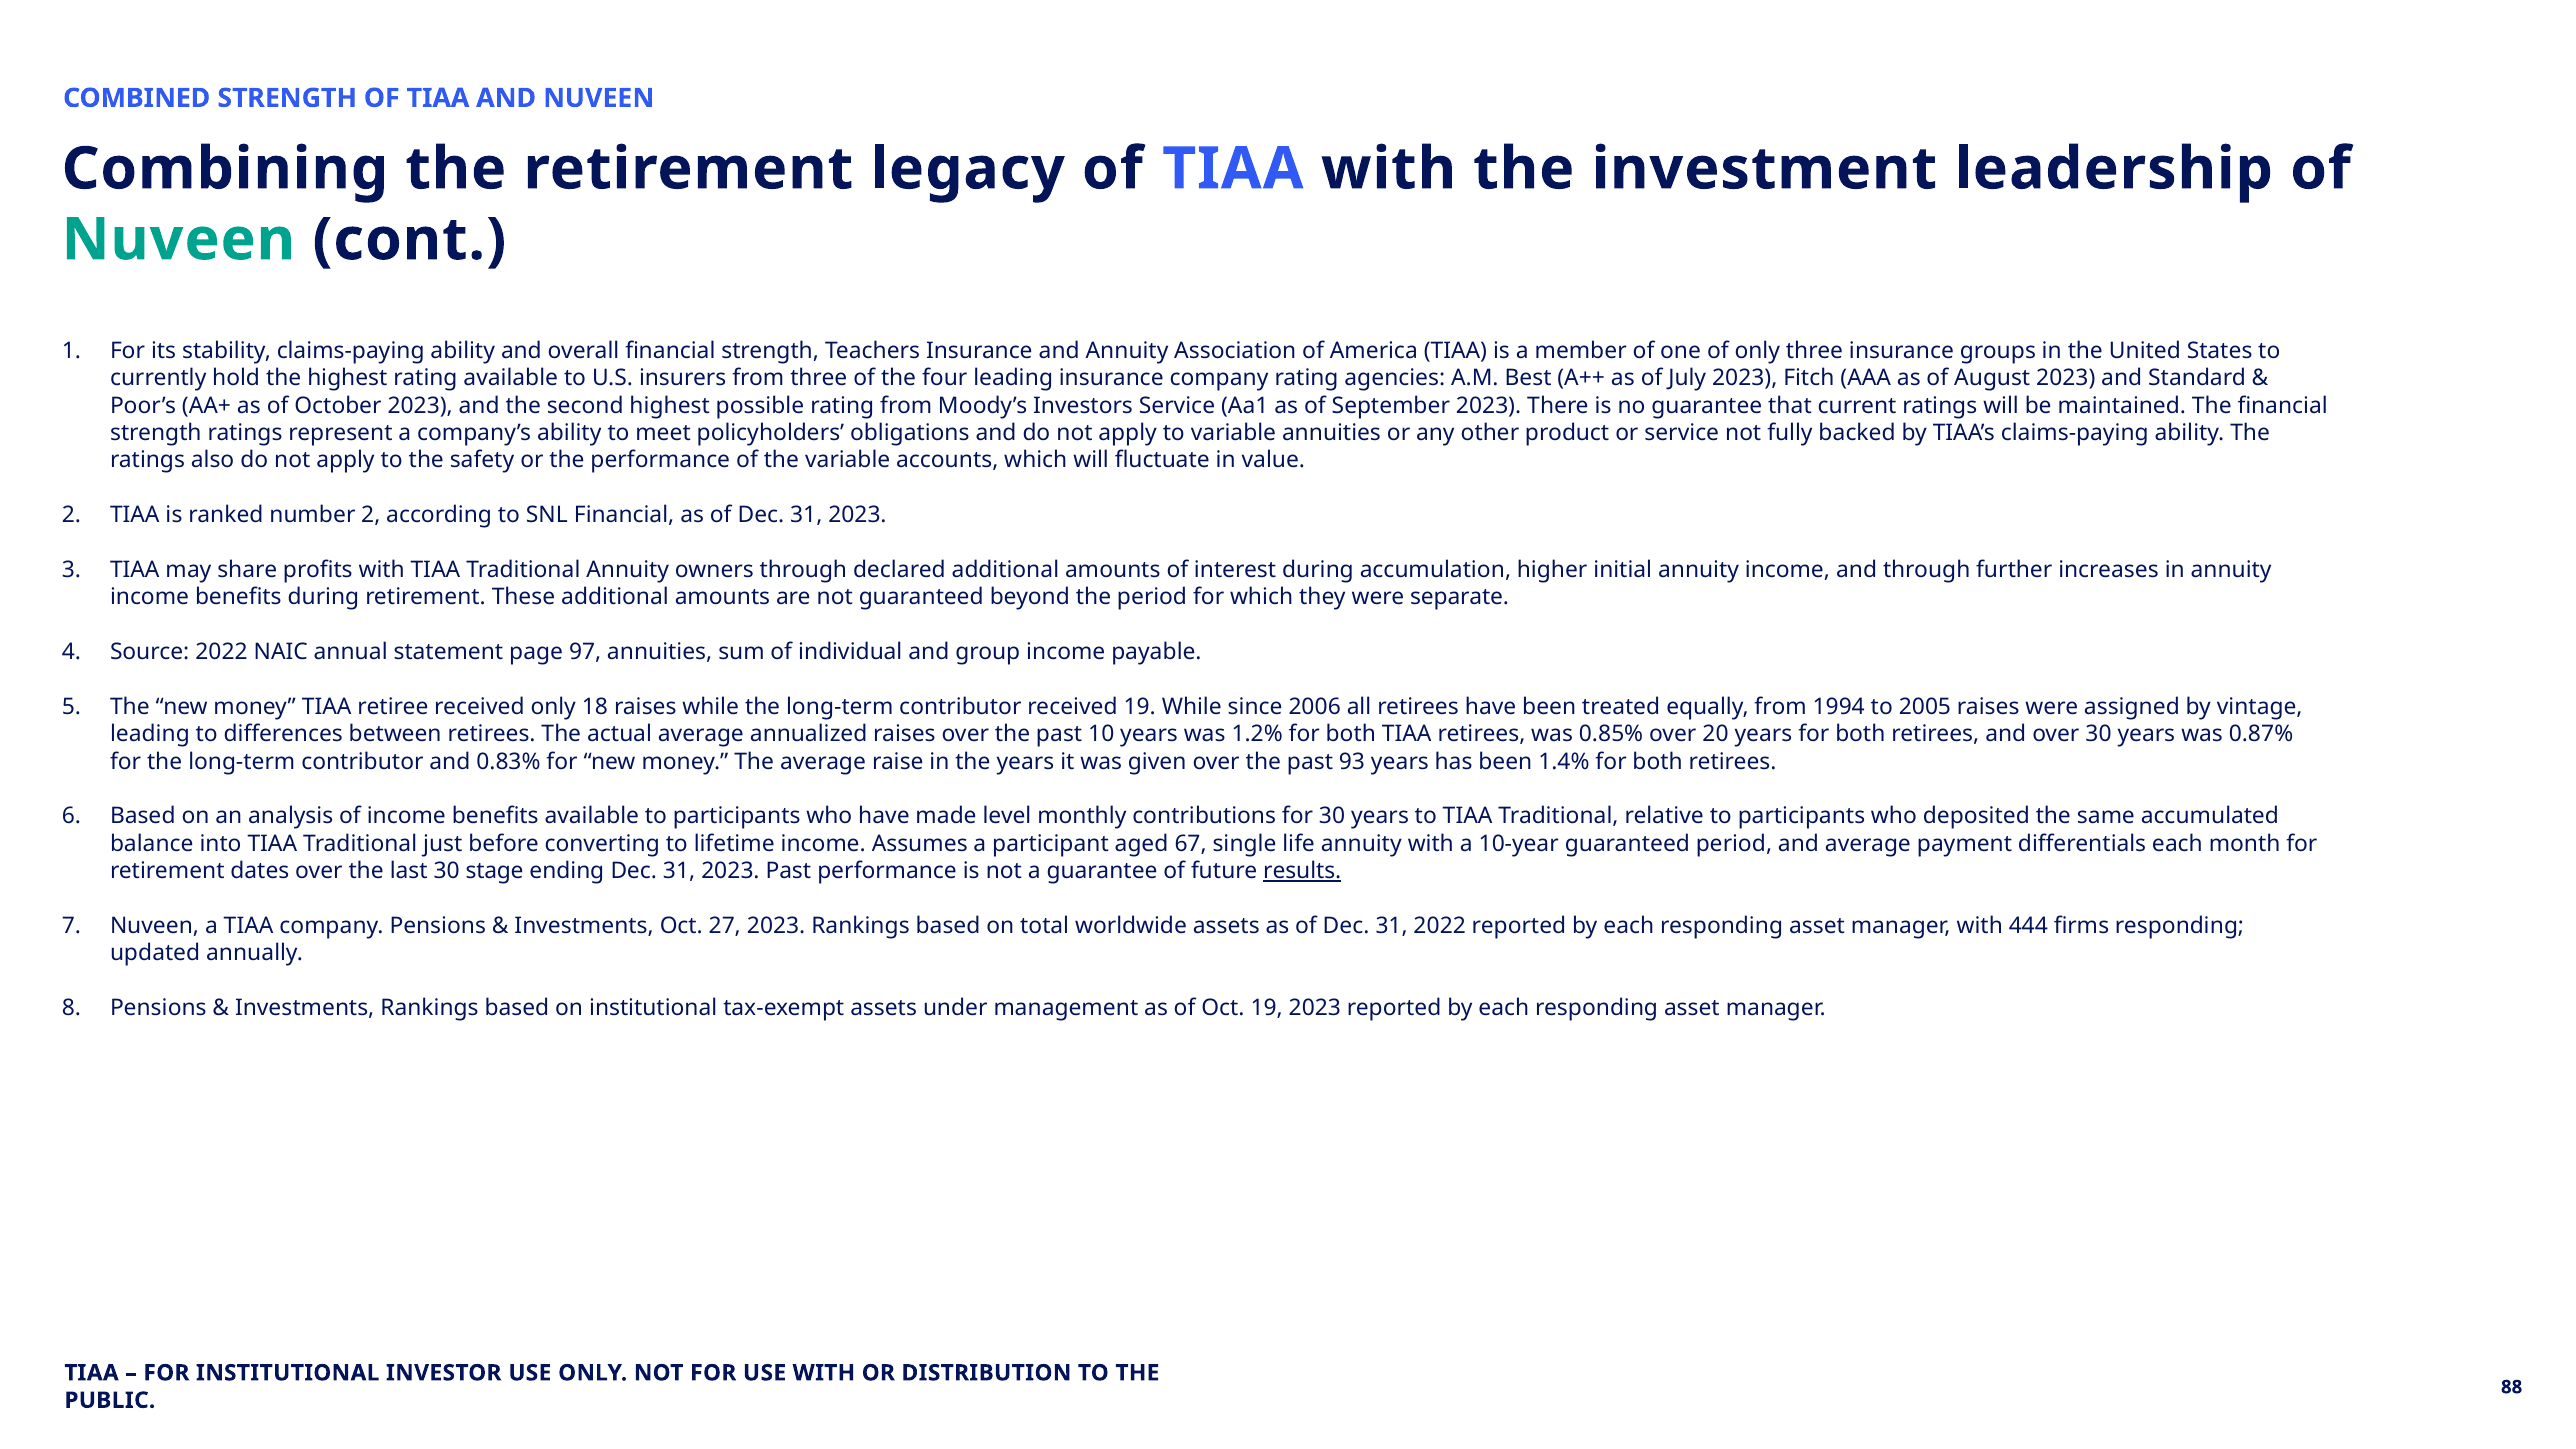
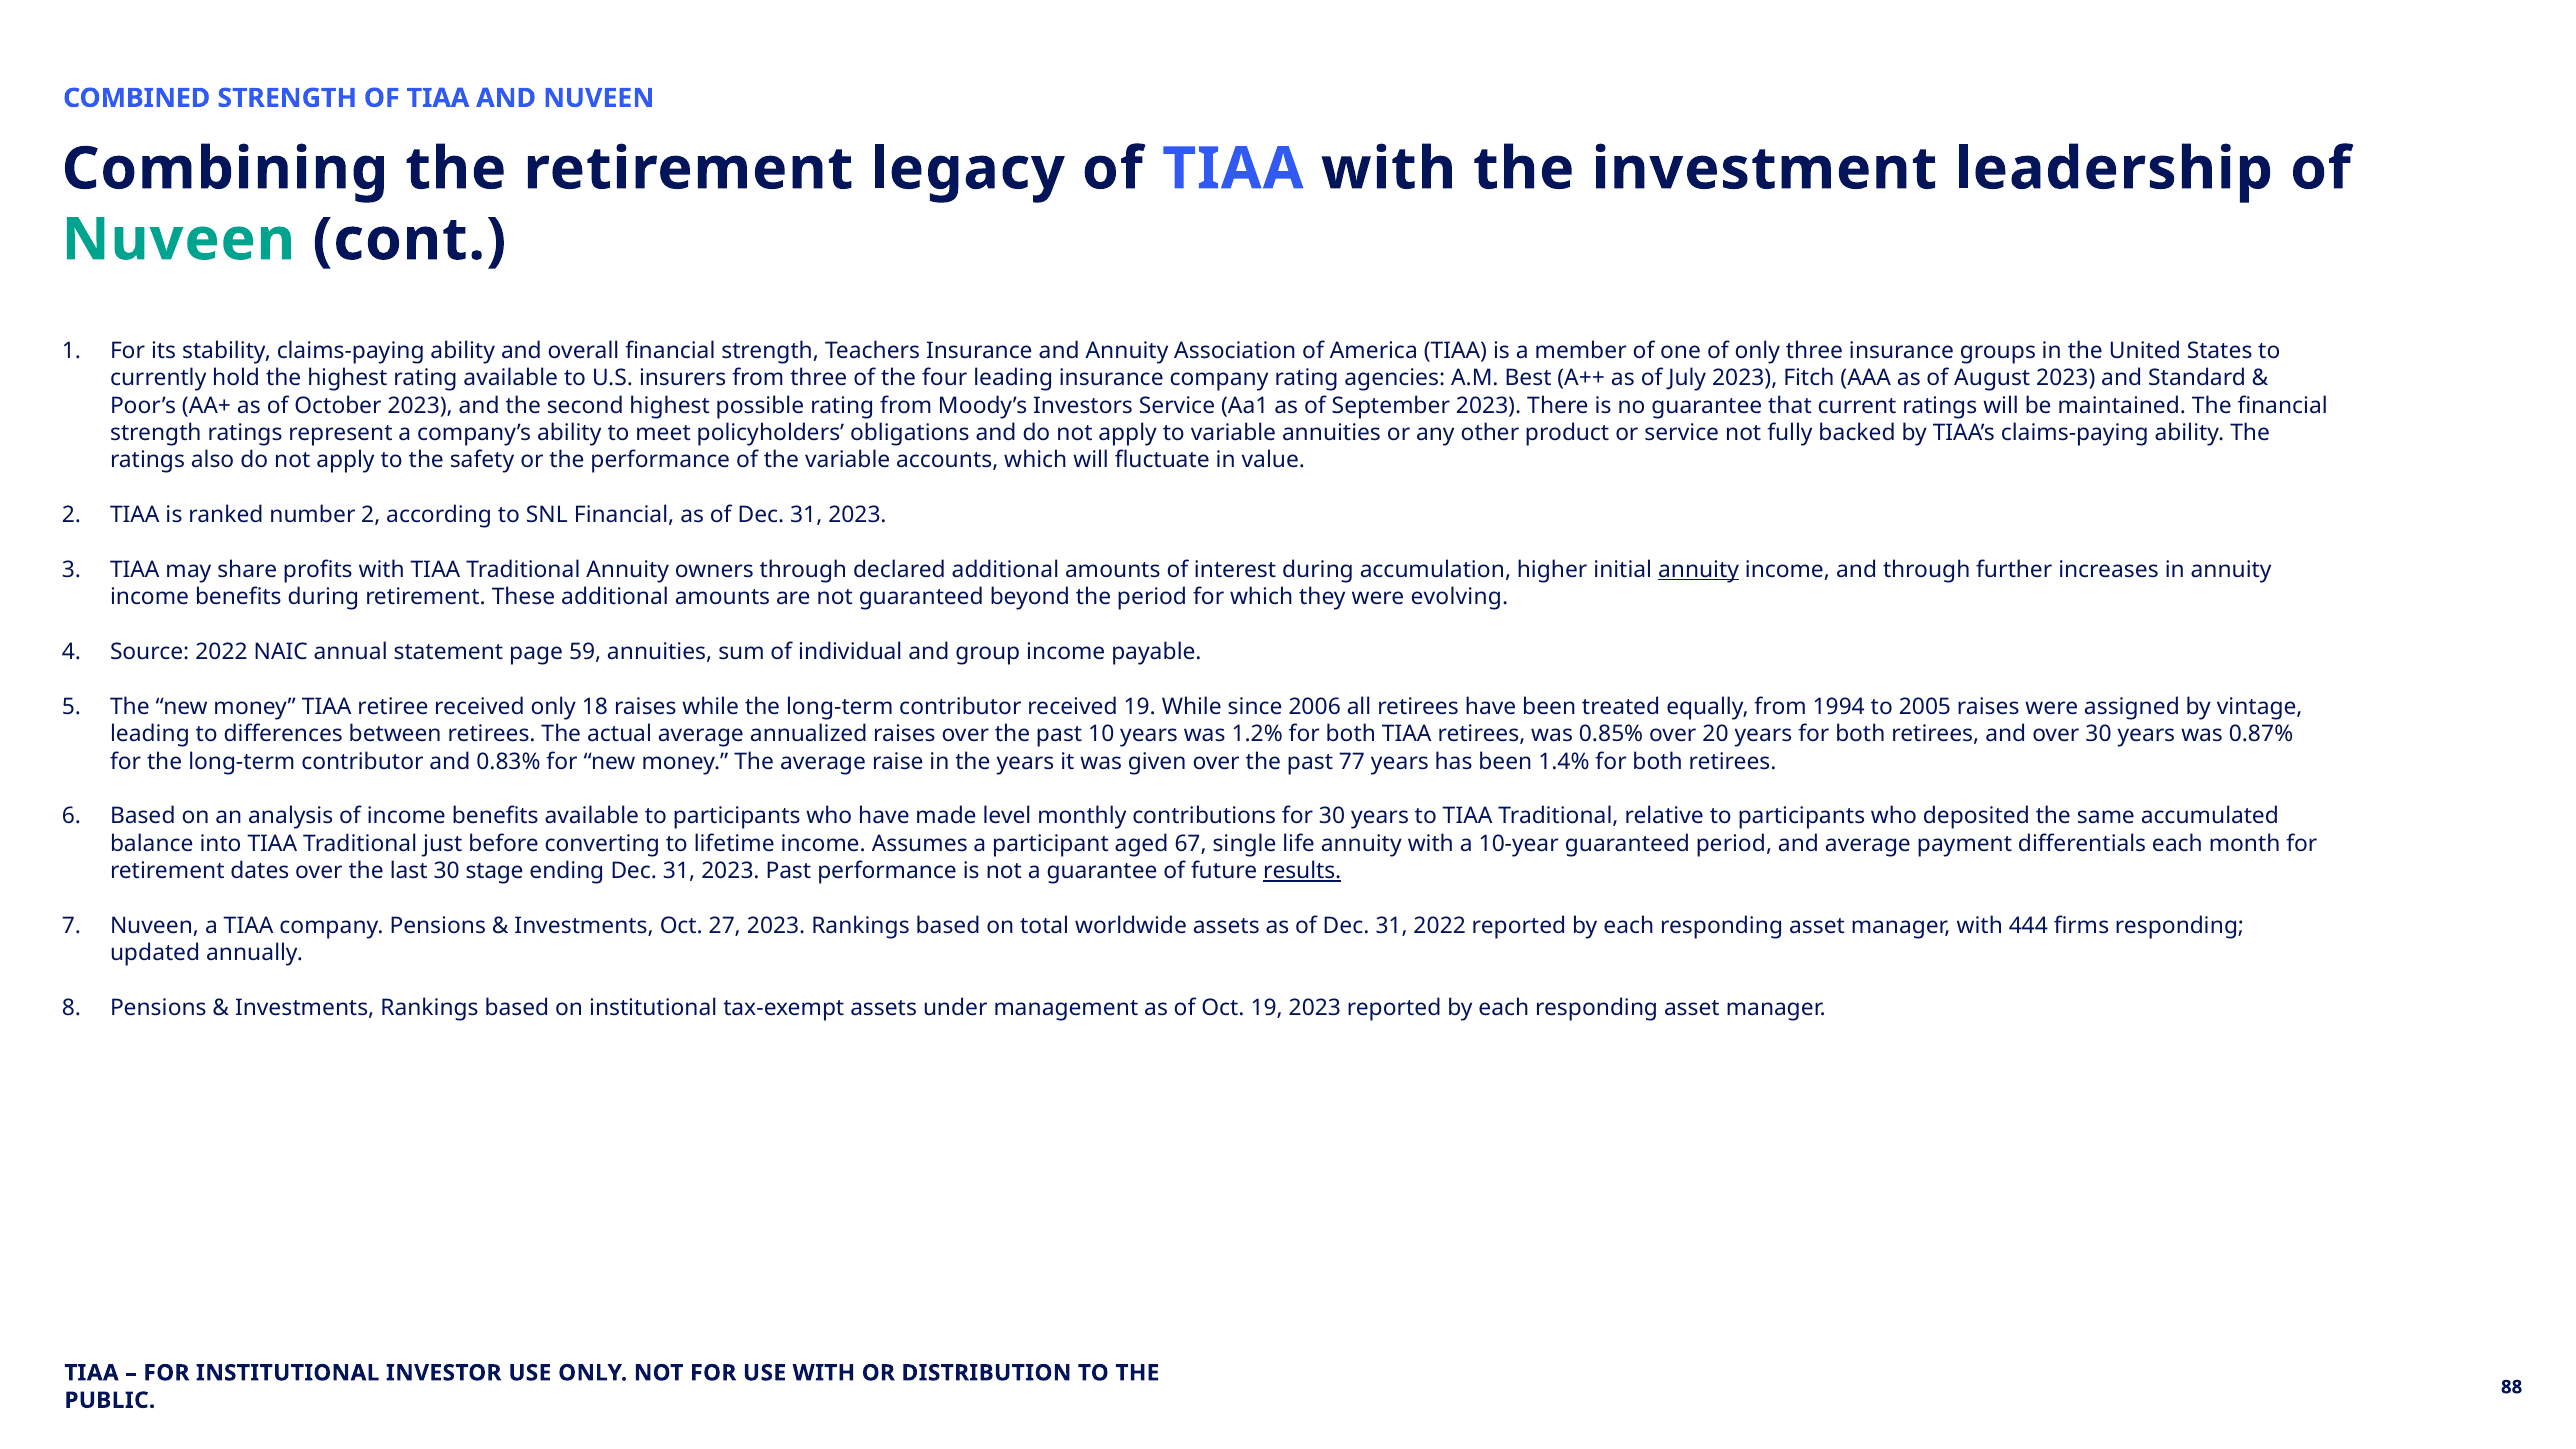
annuity underline: none -> present (1699, 570)
separate: separate -> evolving (1459, 597)
97: 97 -> 59 (585, 652)
93: 93 -> 77 (1352, 762)
